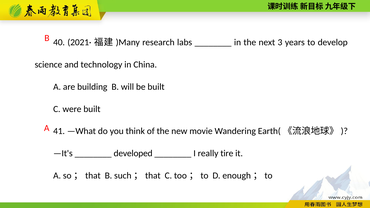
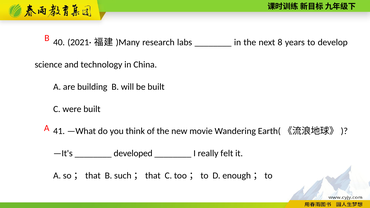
3: 3 -> 8 (280, 42)
tire: tire -> felt (227, 153)
